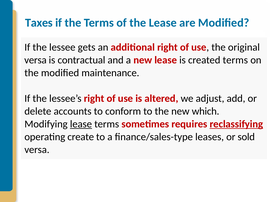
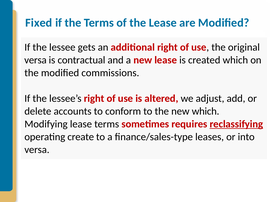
Taxes: Taxes -> Fixed (39, 23)
created terms: terms -> which (235, 60)
maintenance: maintenance -> commissions (110, 73)
lease underline: present -> none (81, 124)
sold: sold -> into (246, 137)
